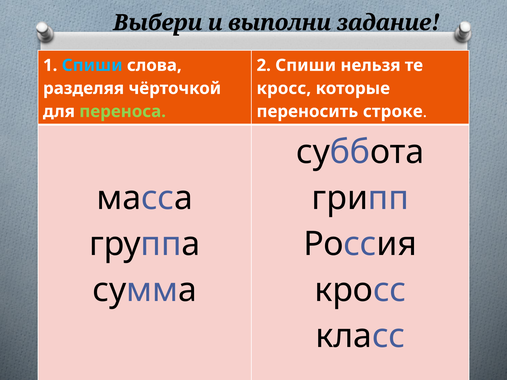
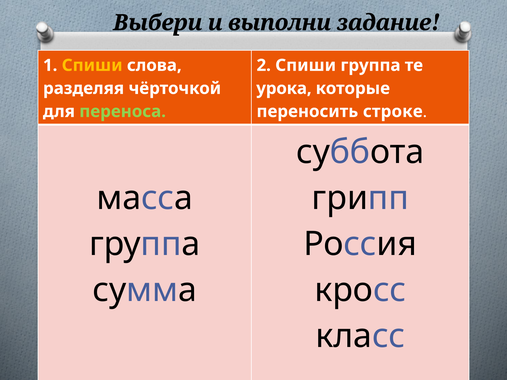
Спиши colour: light blue -> yellow (92, 65)
Спиши нельзя: нельзя -> группа (370, 65)
кросс: кросс -> урока (284, 88)
